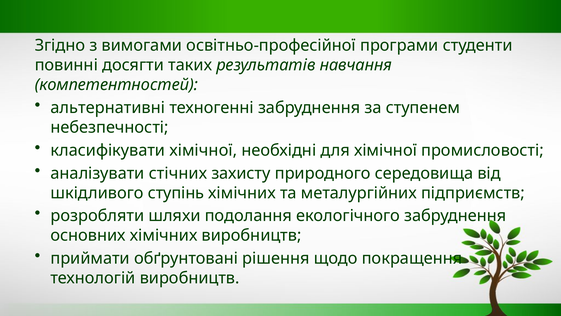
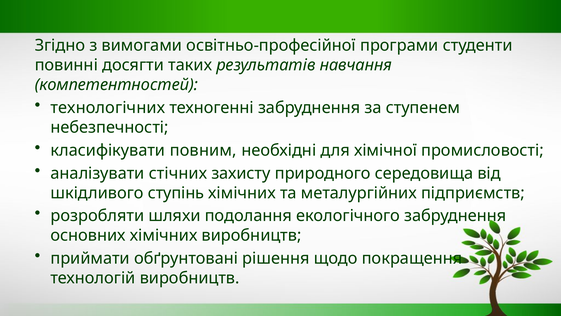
альтернативні: альтернативні -> технологічних (108, 108)
класифікувати хімічної: хімічної -> повним (203, 150)
